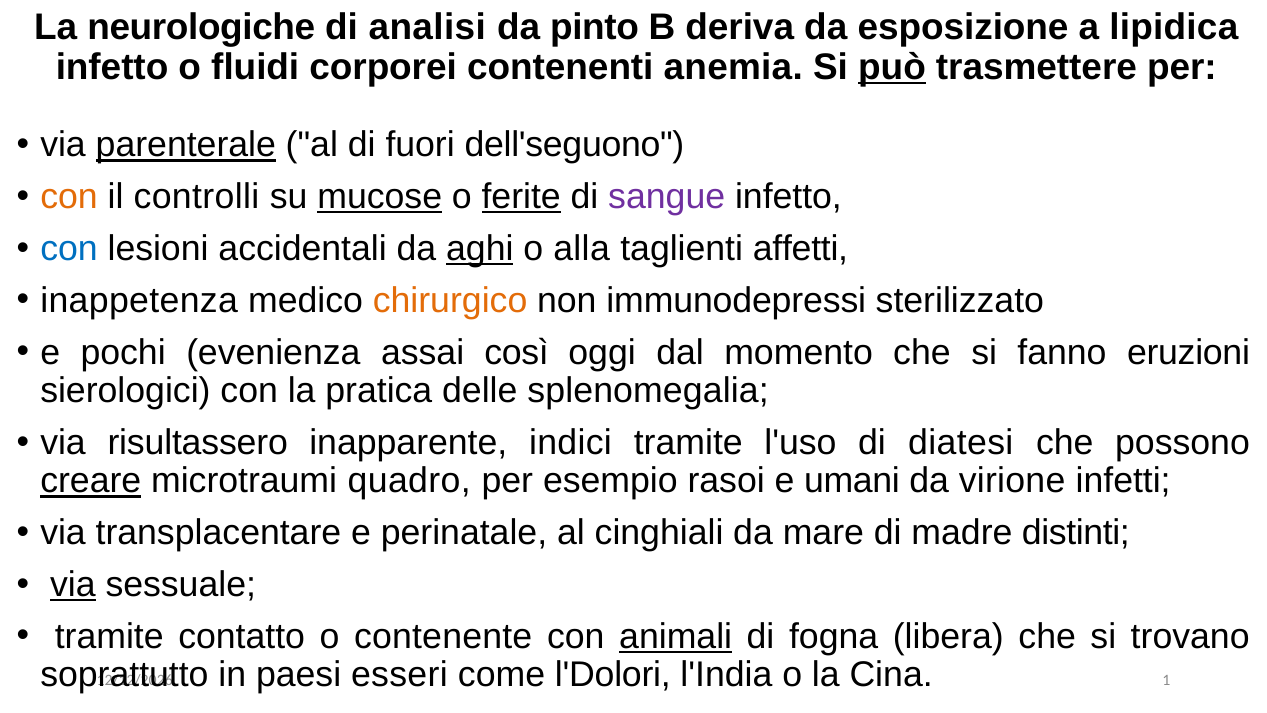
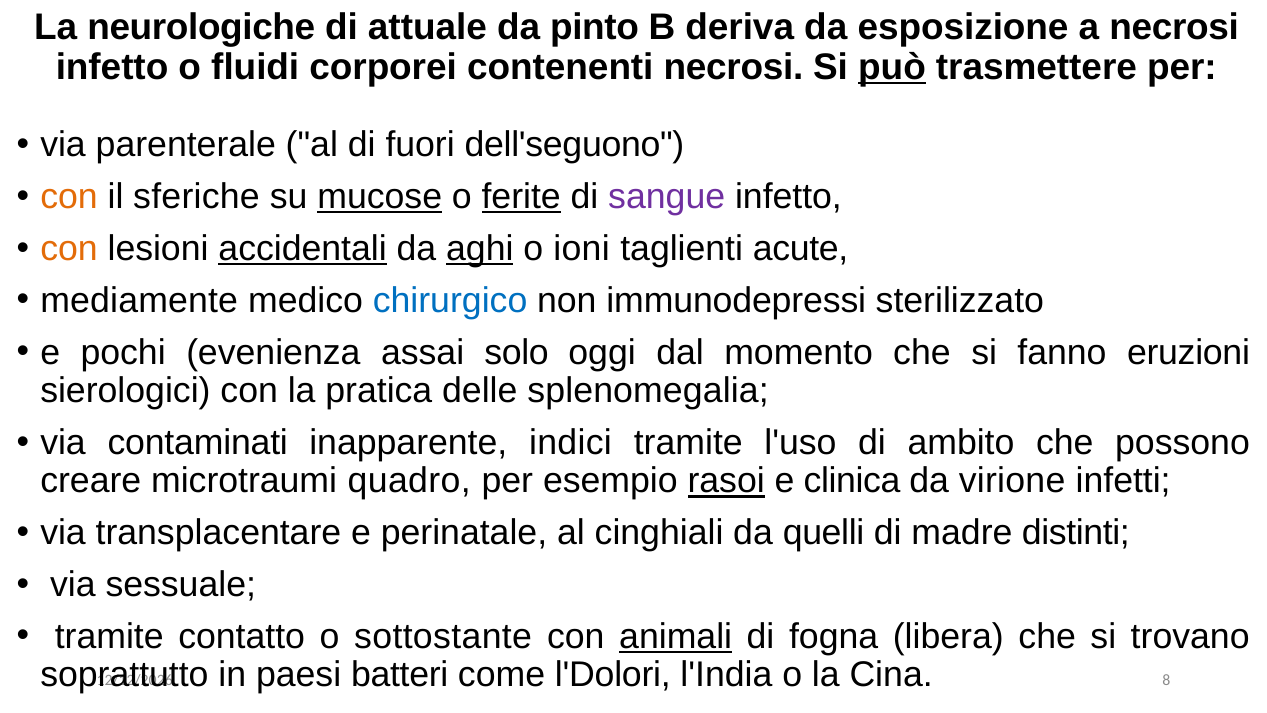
analisi: analisi -> attuale (427, 27)
a lipidica: lipidica -> necrosi (1174, 27)
contenenti anemia: anemia -> necrosi (733, 67)
parenterale underline: present -> none (186, 145)
controlli: controlli -> sferiche (197, 197)
con colour: blue -> orange (69, 249)
accidentali underline: none -> present (303, 249)
alla: alla -> ioni (582, 249)
affetti: affetti -> acute (801, 249)
inappetenza: inappetenza -> mediamente (139, 300)
chirurgico colour: orange -> blue (450, 300)
così: così -> solo (517, 352)
risultassero: risultassero -> contaminati (198, 442)
diatesi: diatesi -> ambito (961, 442)
creare underline: present -> none (91, 481)
rasoi underline: none -> present (726, 481)
umani: umani -> clinica (852, 481)
mare: mare -> quelli (824, 533)
via underline: present -> none (73, 584)
contenente: contenente -> sottostante (443, 636)
esseri: esseri -> batteri (400, 675)
1: 1 -> 8 (1166, 680)
